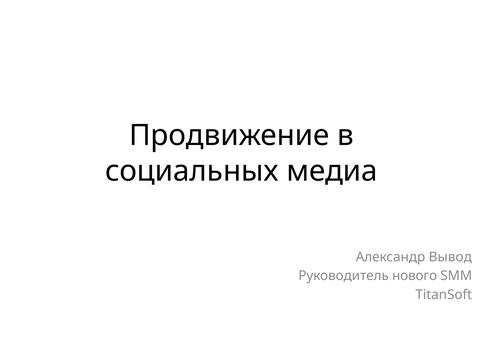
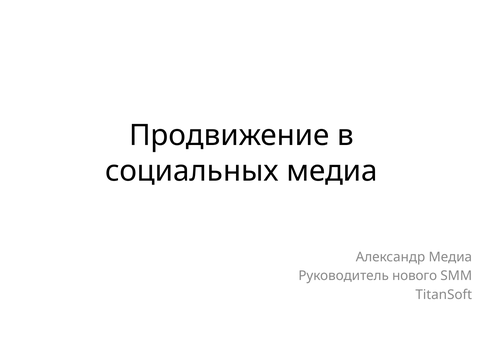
Александр Вывод: Вывод -> Медиа (450, 257)
